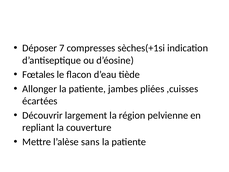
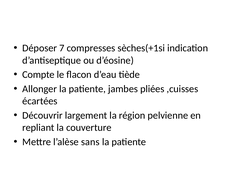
Fœtales: Fœtales -> Compte (38, 75)
